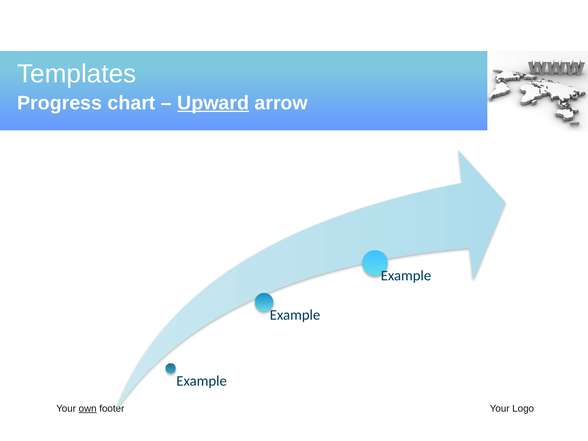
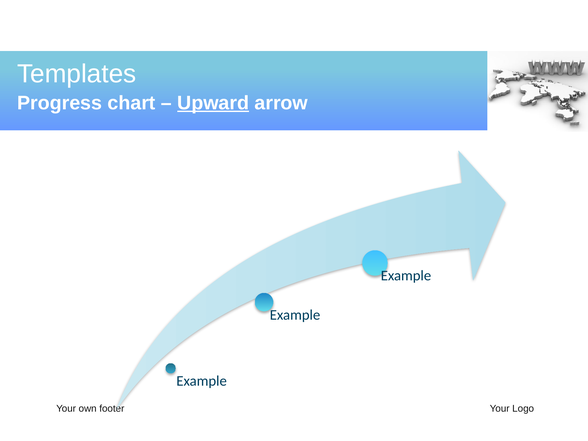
own underline: present -> none (88, 409)
